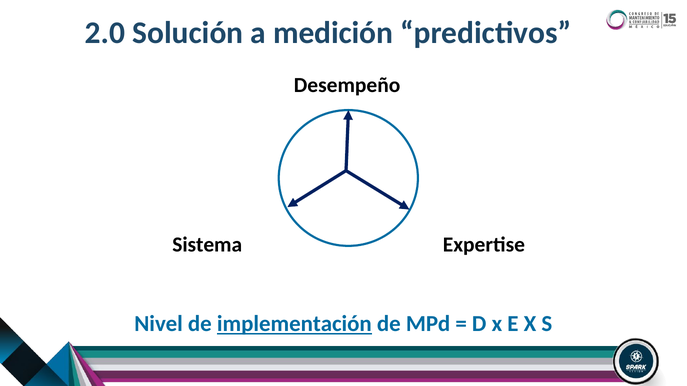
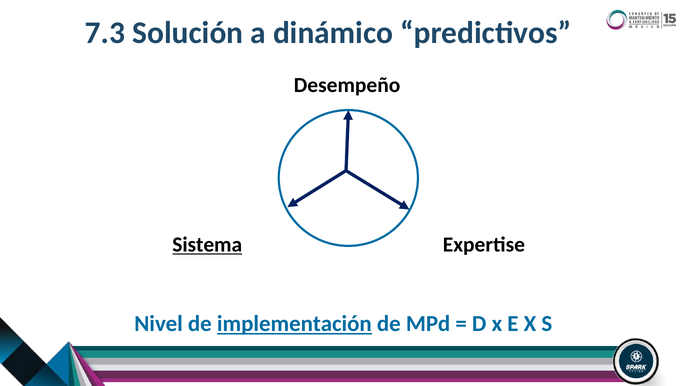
2.0: 2.0 -> 7.3 (105, 33)
medición: medición -> dinámico (333, 33)
Sistema underline: none -> present (207, 245)
